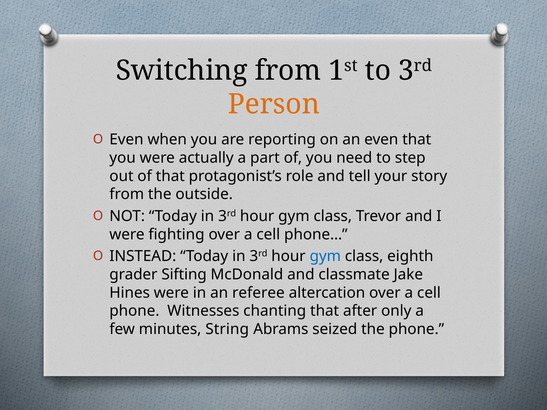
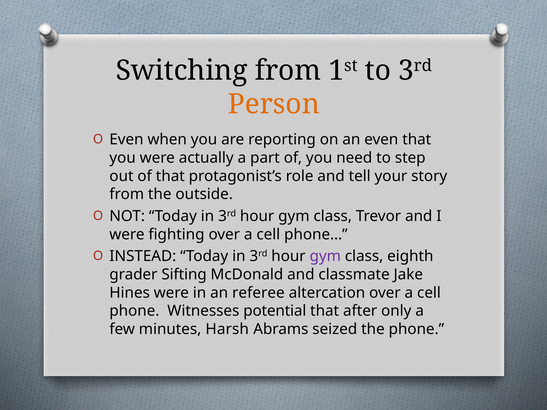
gym colour: blue -> purple (325, 256)
chanting: chanting -> potential (275, 311)
String: String -> Harsh (227, 329)
